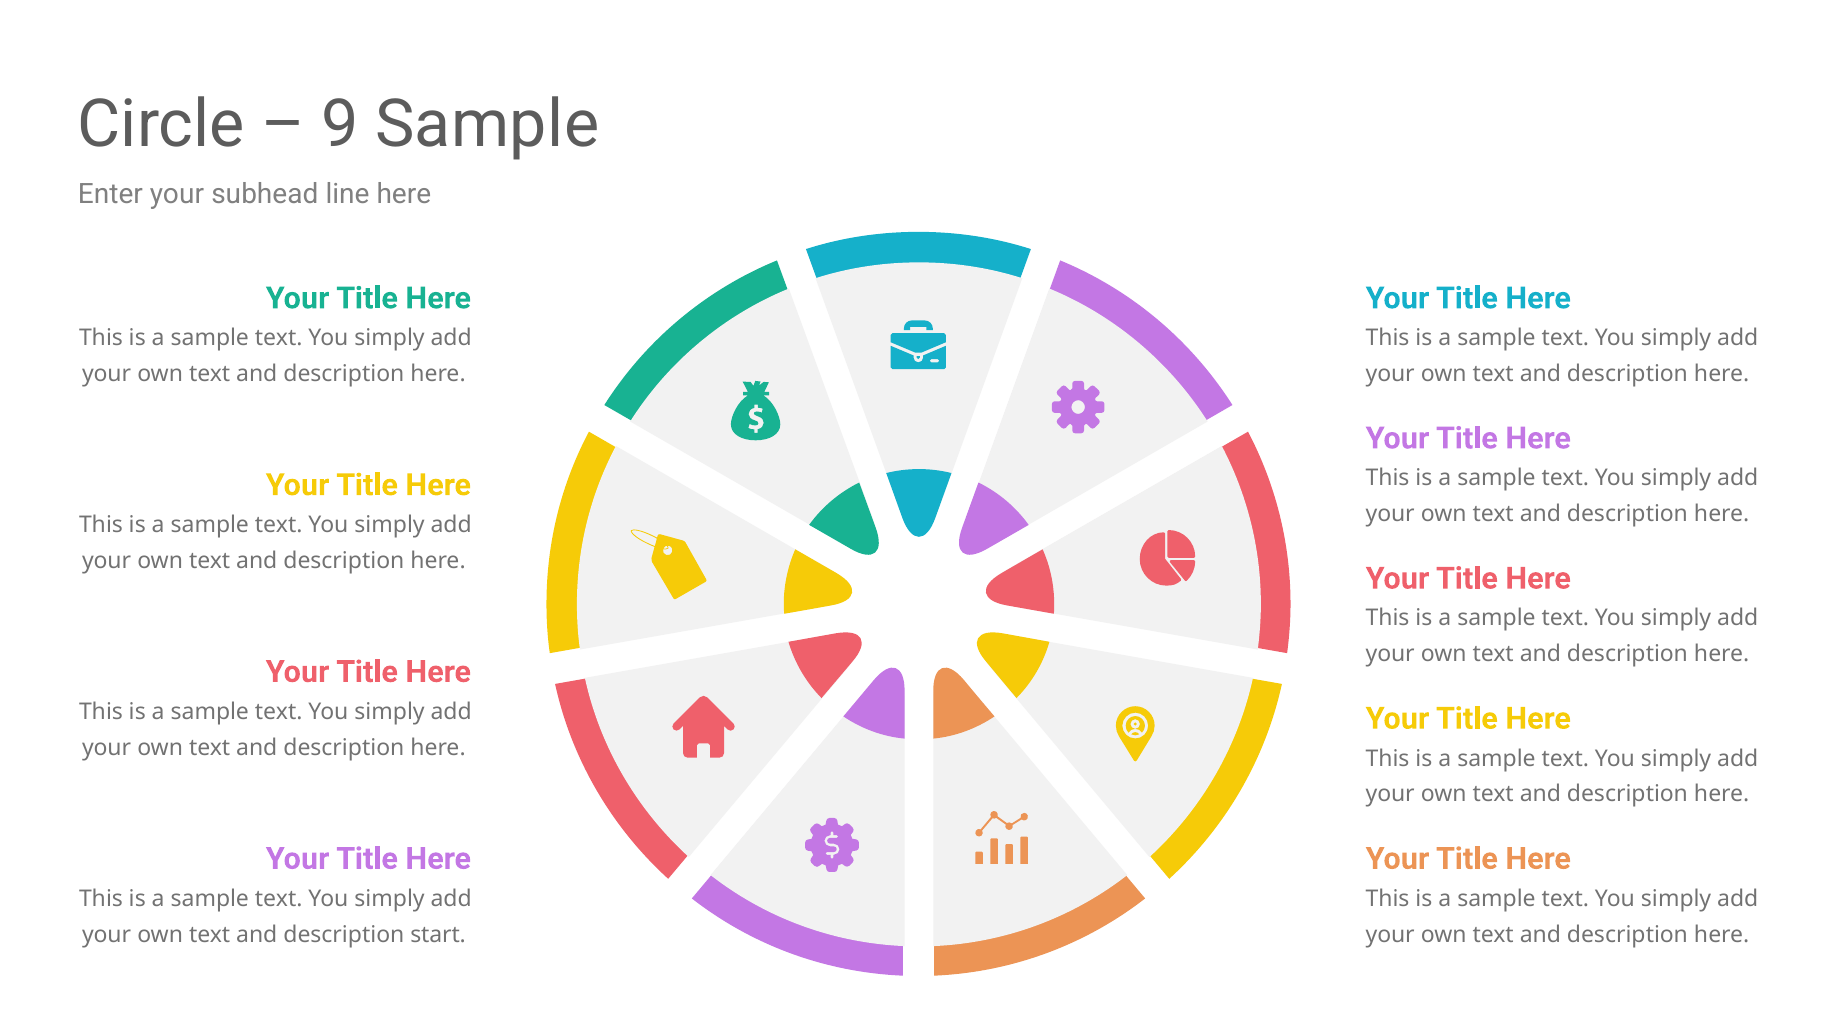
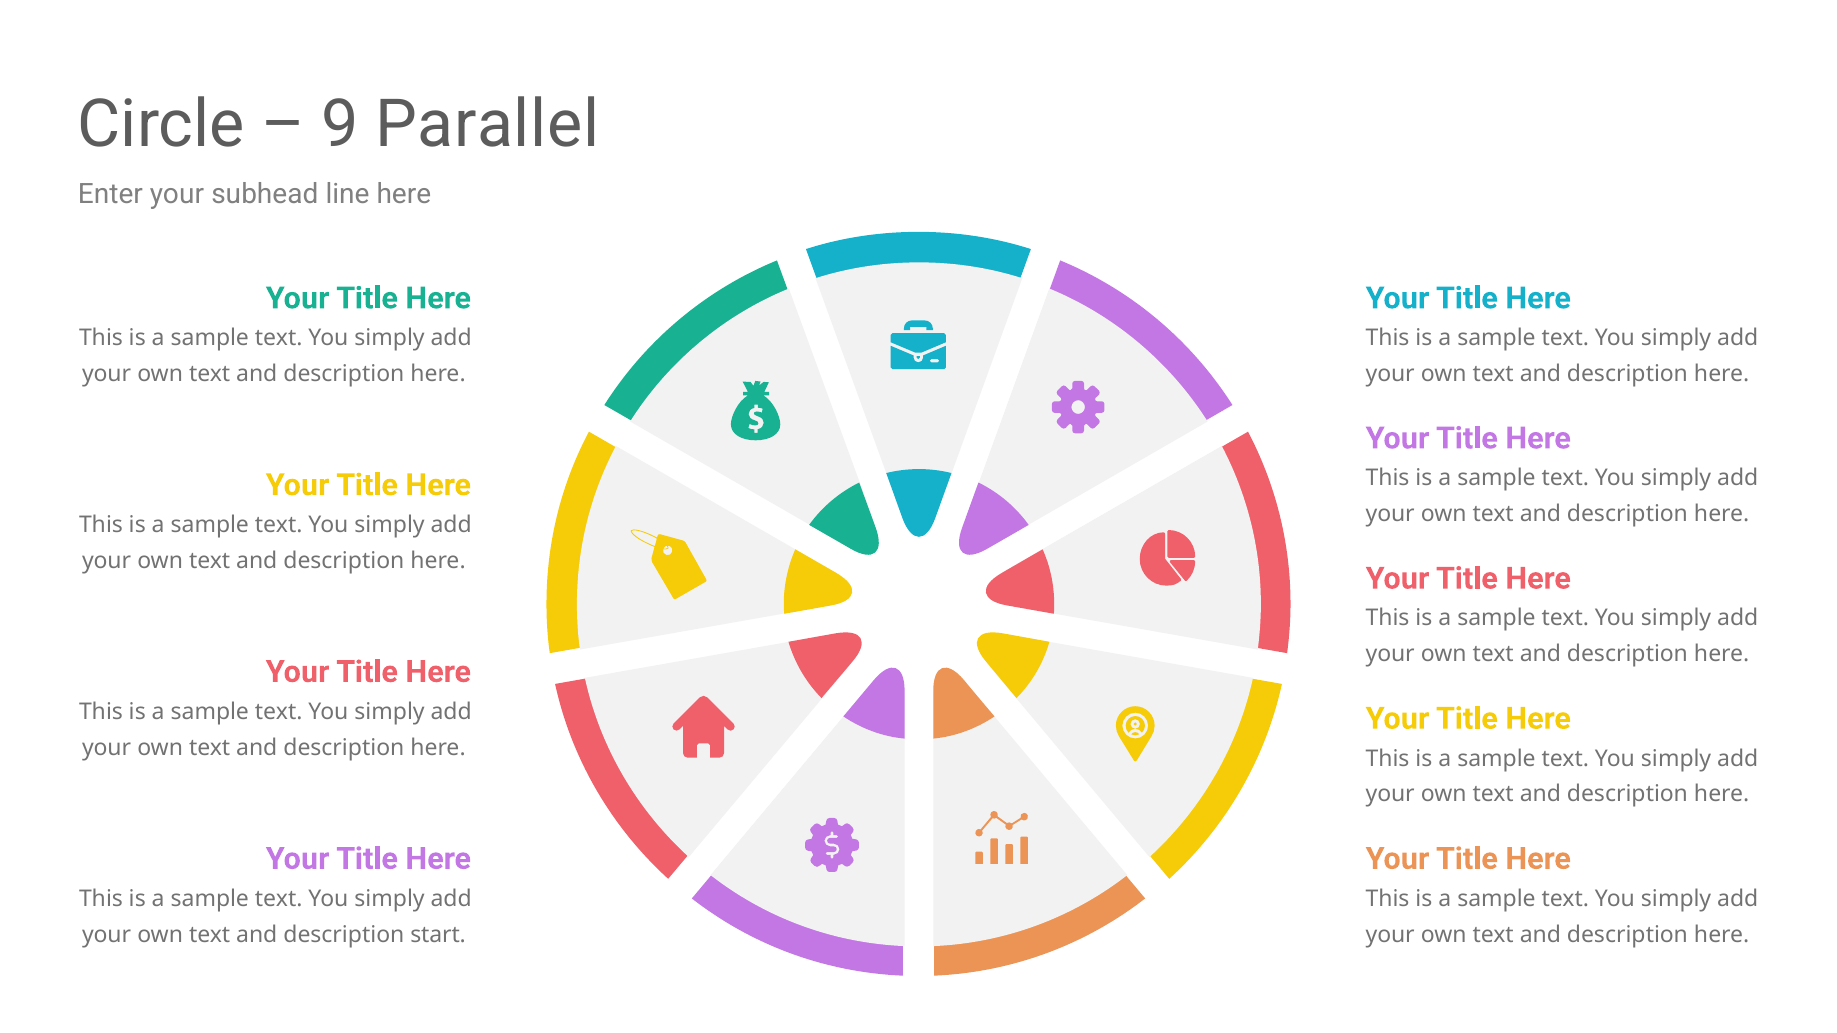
9 Sample: Sample -> Parallel (487, 125)
